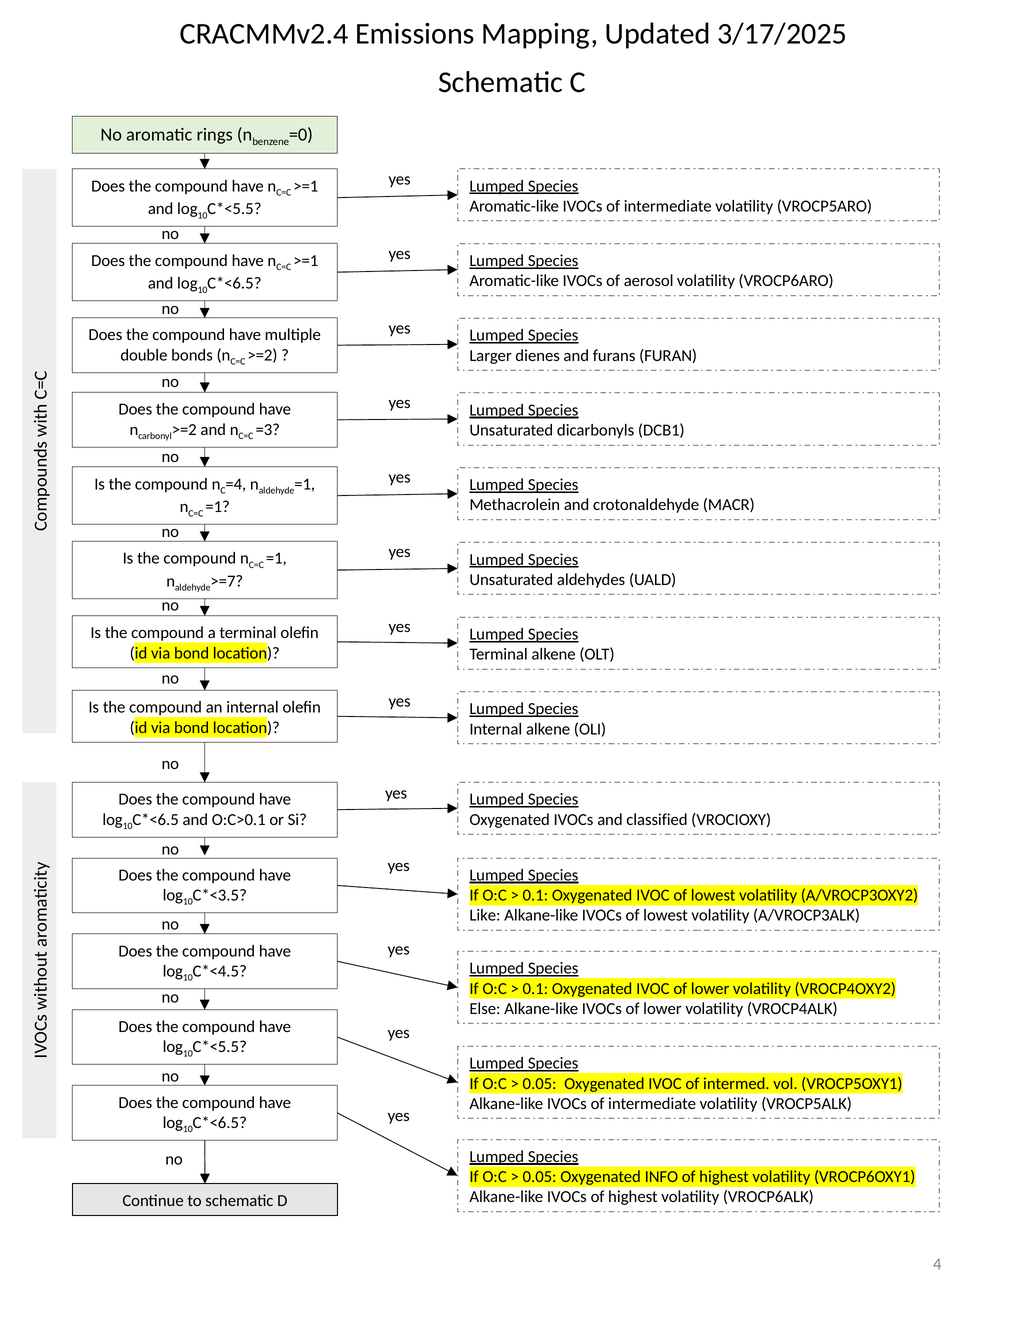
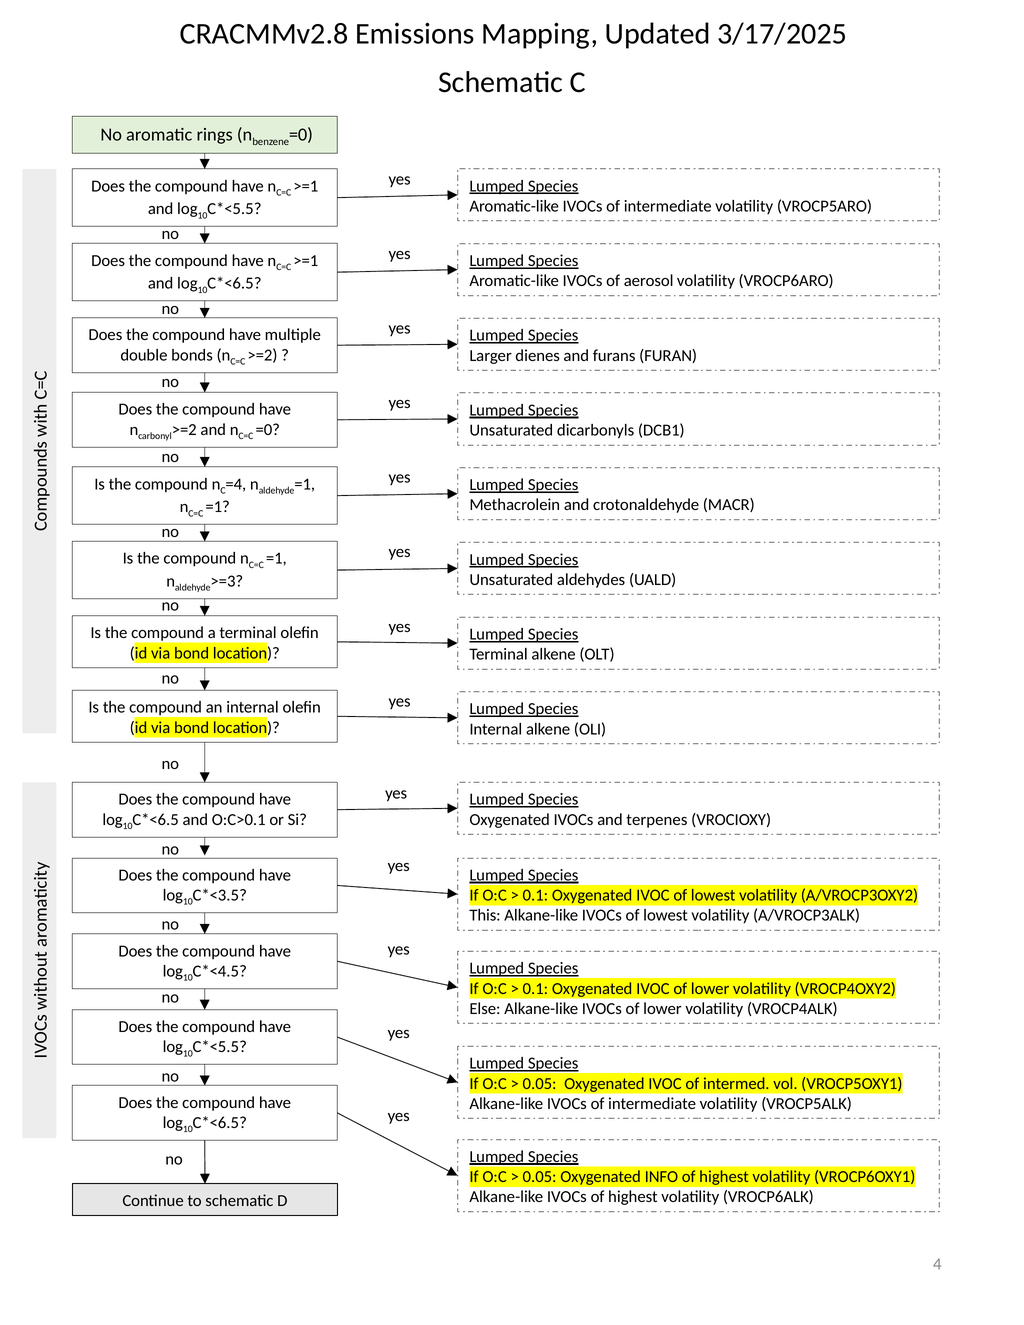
CRACMMv2.4: CRACMMv2.4 -> CRACMMv2.8 (264, 34)
C=C =3: =3 -> =0 (268, 430)
>=7: >=7 -> >=3 (227, 581)
classified: classified -> terpenes (657, 820)
Like: Like -> This (485, 916)
